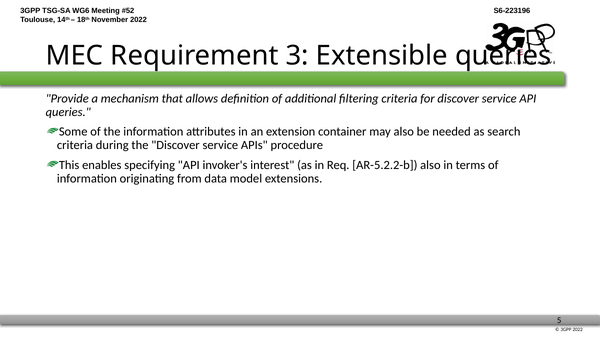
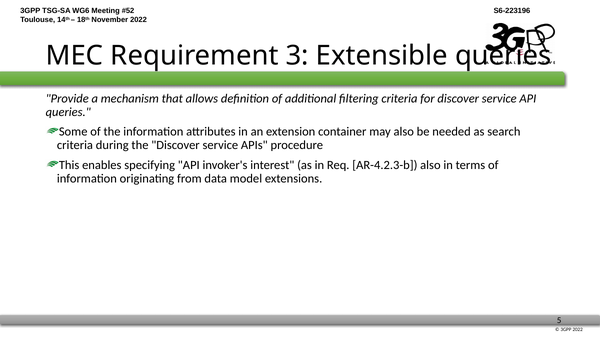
AR-5.2.2-b: AR-5.2.2-b -> AR-4.2.3-b (385, 165)
